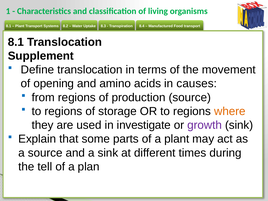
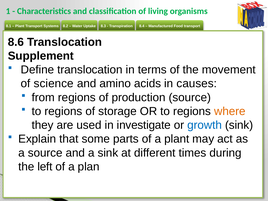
8.1: 8.1 -> 8.6 (16, 42)
opening: opening -> science (54, 84)
growth colour: purple -> blue (205, 125)
tell: tell -> left (45, 167)
